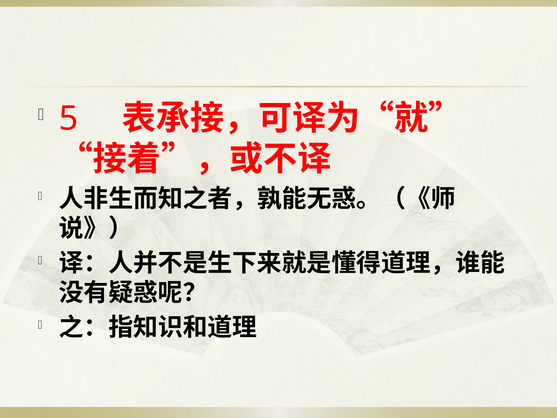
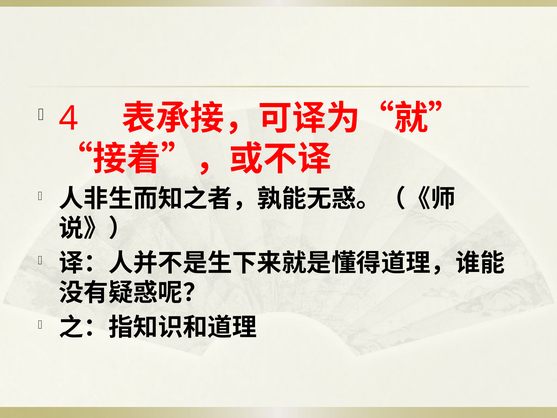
5: 5 -> 4 (69, 118)
